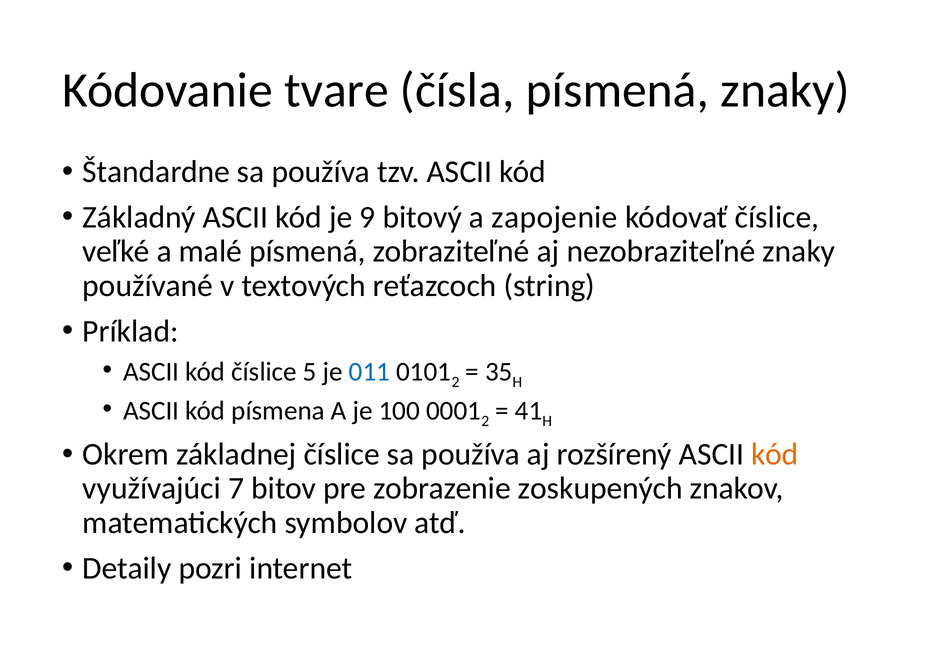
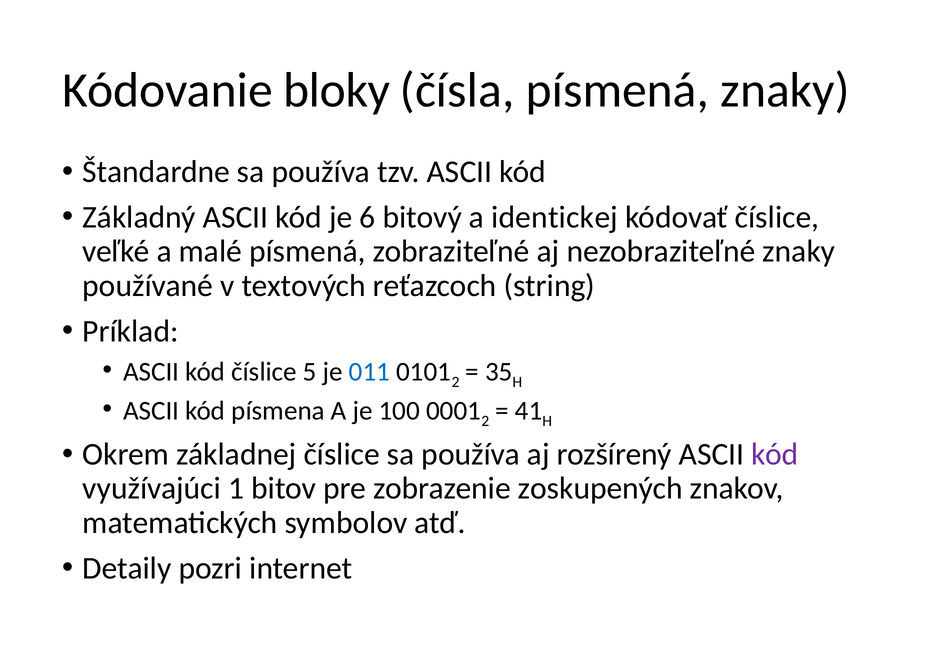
tvare: tvare -> bloky (337, 90)
9: 9 -> 6 (367, 217)
zapojenie: zapojenie -> identickej (555, 217)
kód colour: orange -> purple (775, 454)
7: 7 -> 1 (236, 489)
